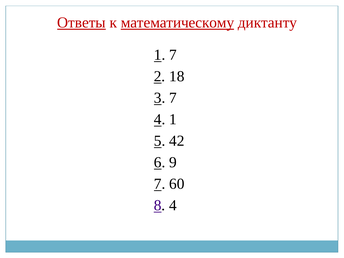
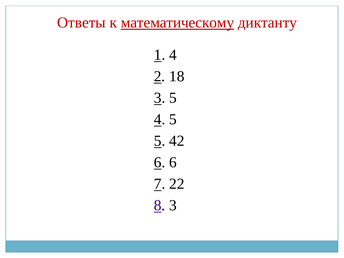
Ответы underline: present -> none (81, 23)
1 7: 7 -> 4 (173, 55)
3 7: 7 -> 5 (173, 98)
4 1: 1 -> 5 (173, 119)
6 9: 9 -> 6 (173, 162)
60: 60 -> 22 (177, 184)
8 4: 4 -> 3 (173, 205)
